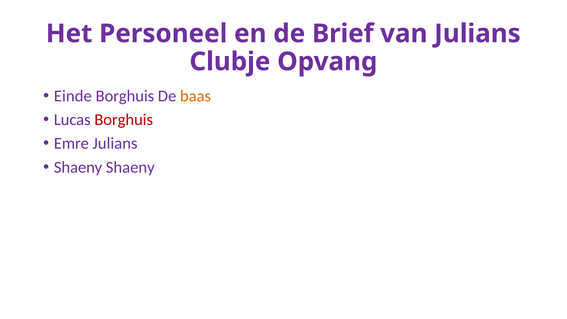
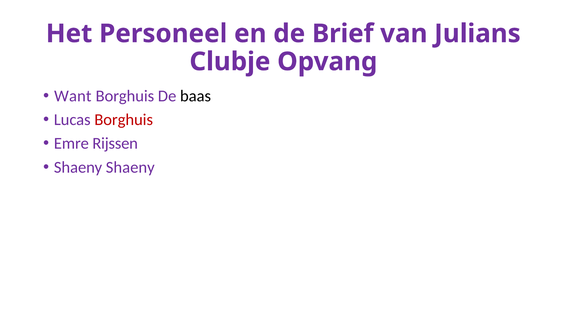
Einde: Einde -> Want (73, 96)
baas colour: orange -> black (195, 96)
Emre Julians: Julians -> Rijssen (115, 143)
